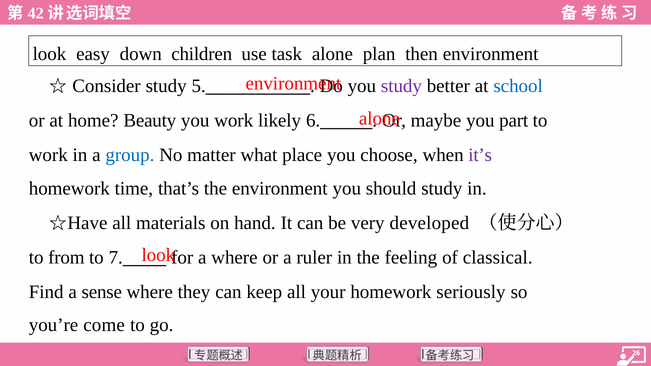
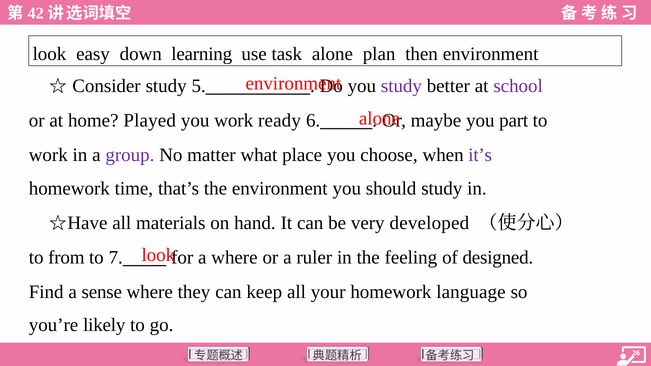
children: children -> learning (202, 54)
school colour: blue -> purple (518, 86)
Beauty: Beauty -> Played (150, 121)
likely: likely -> ready (279, 121)
group colour: blue -> purple (130, 155)
classical: classical -> designed (498, 258)
seriously: seriously -> language (471, 292)
come: come -> likely (104, 325)
